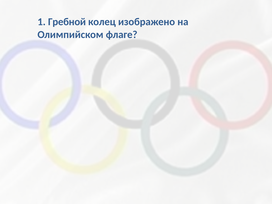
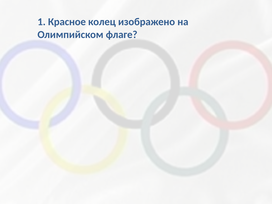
Гребной: Гребной -> Красное (67, 22)
